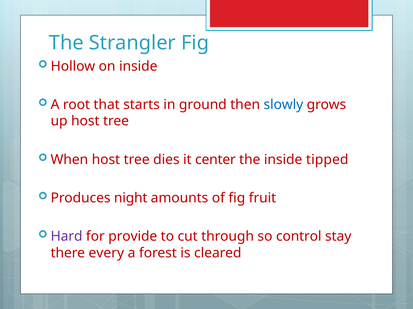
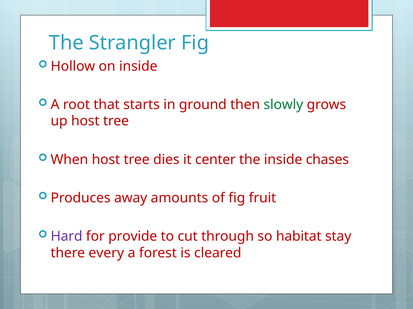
slowly colour: blue -> green (283, 105)
tipped: tipped -> chases (327, 160)
night: night -> away (131, 198)
control: control -> habitat (299, 237)
